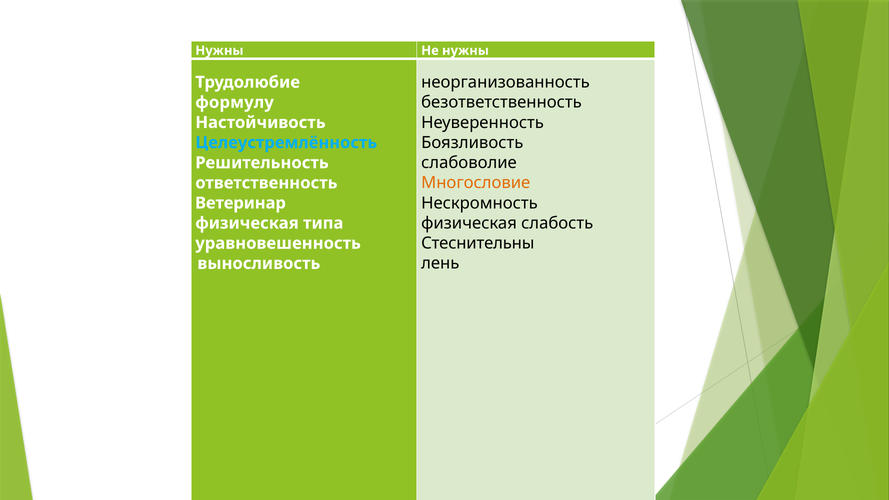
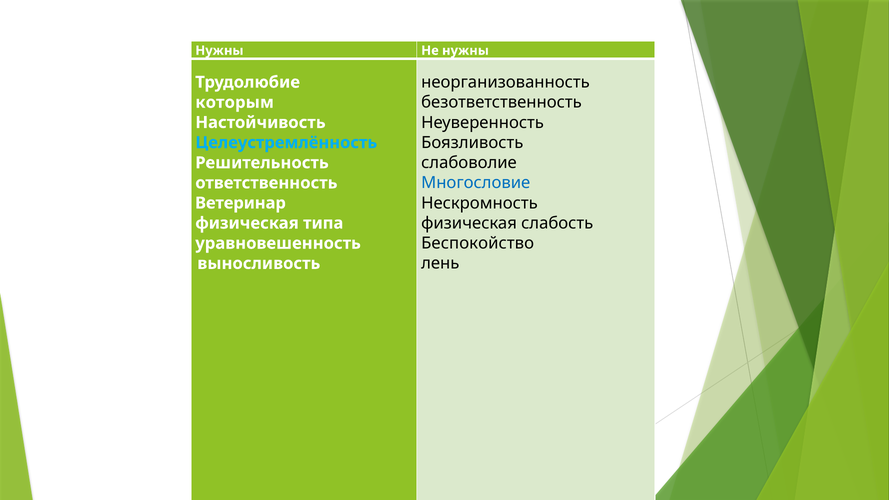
формулу: формулу -> которым (235, 102)
Многословие colour: orange -> blue (476, 183)
Стеснительны: Стеснительны -> Беспокойство (478, 243)
